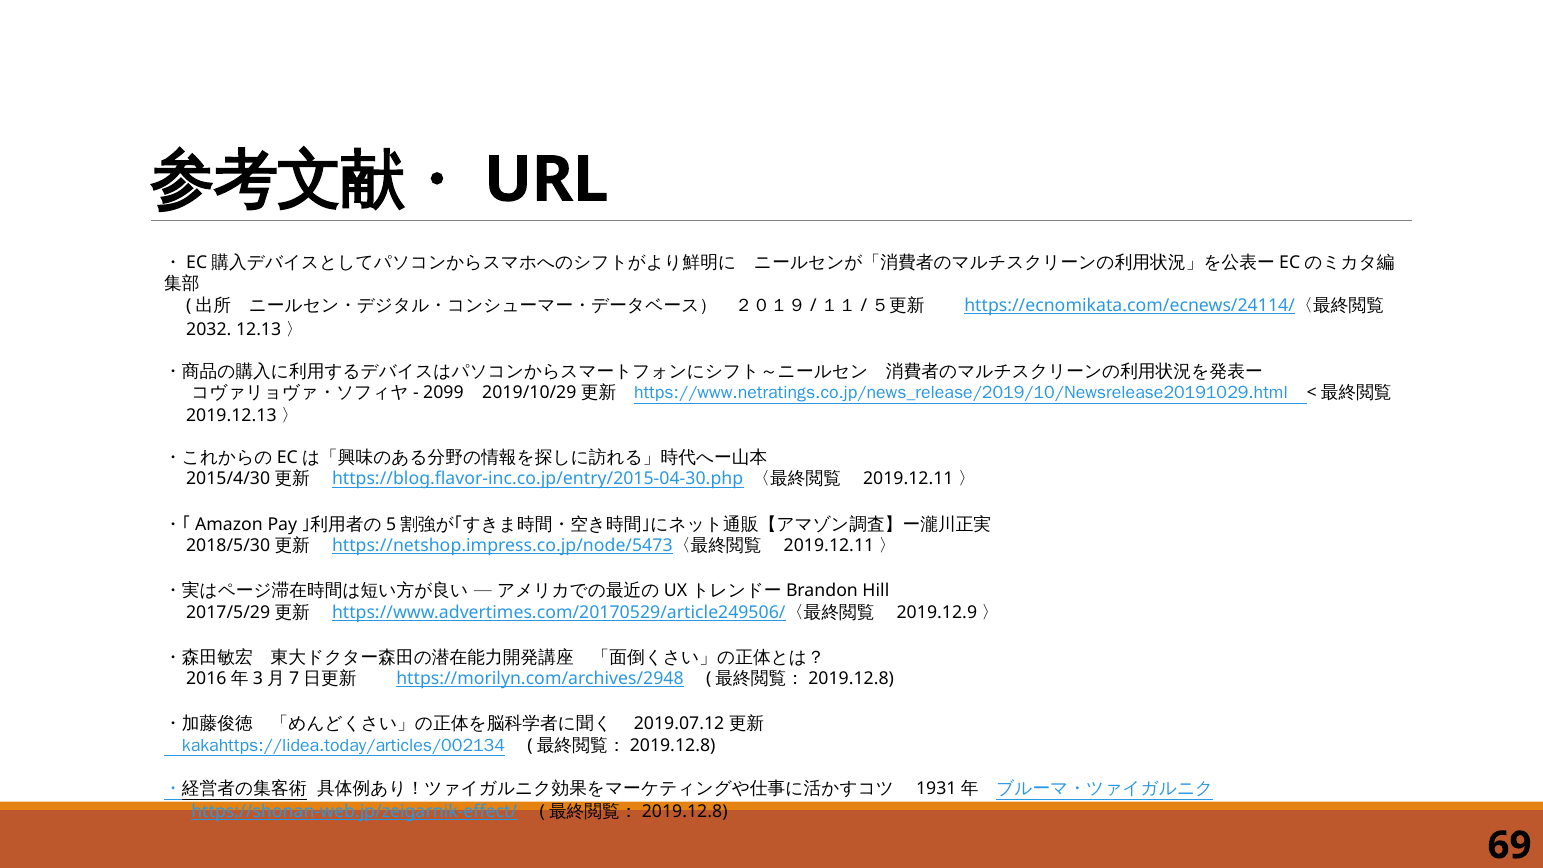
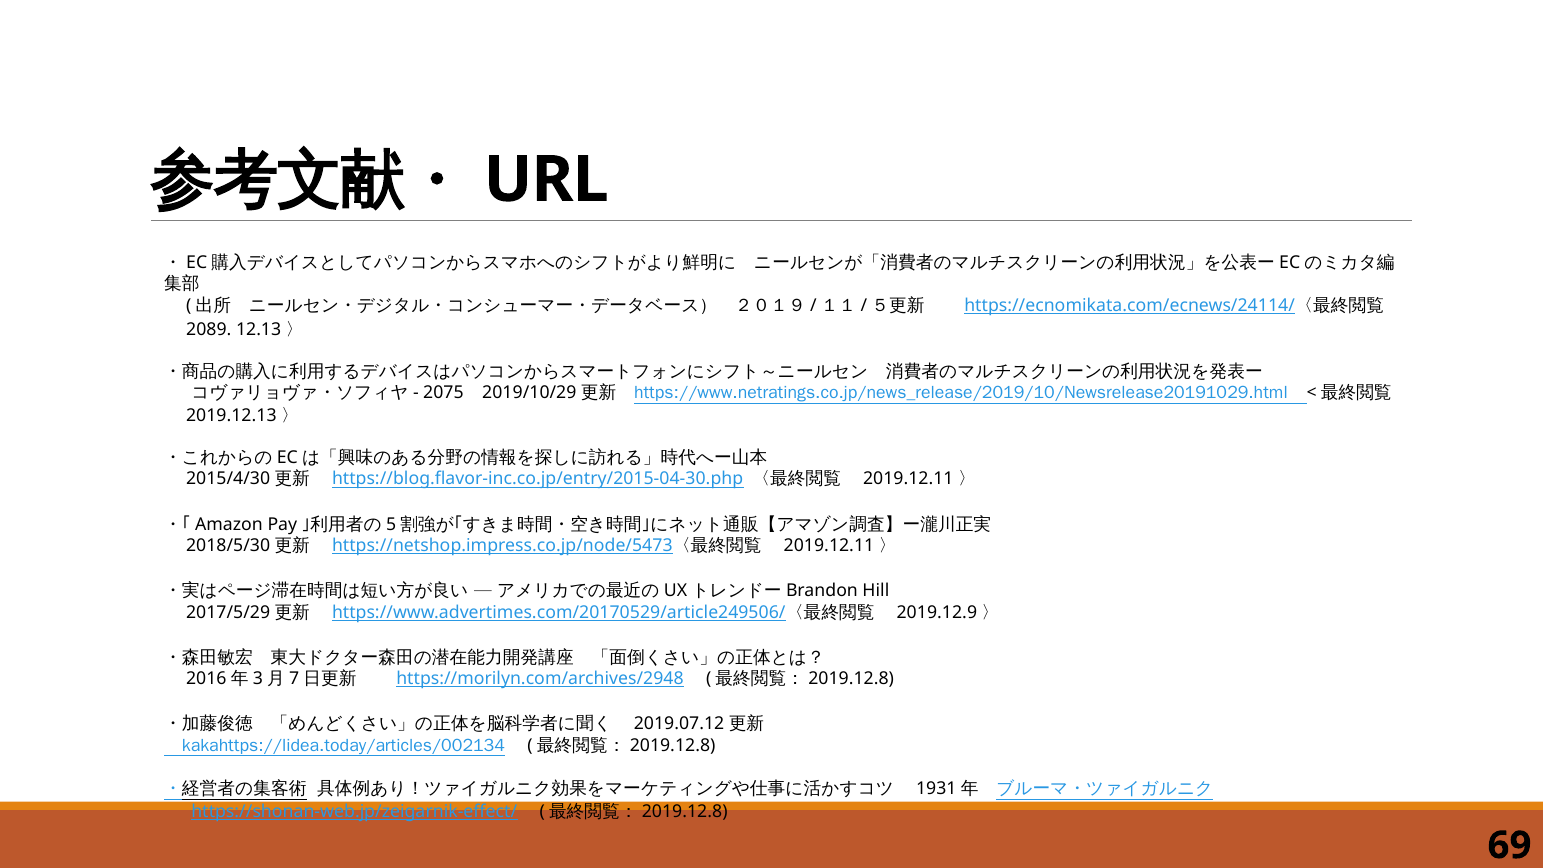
2032: 2032 -> 2089 (209, 329)
2099: 2099 -> 2075 (443, 393)
